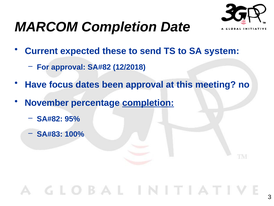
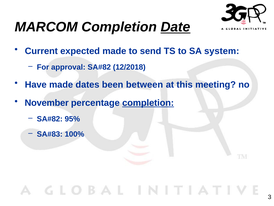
Date underline: none -> present (175, 27)
expected these: these -> made (114, 51)
Have focus: focus -> made (61, 84)
been approval: approval -> between (145, 84)
